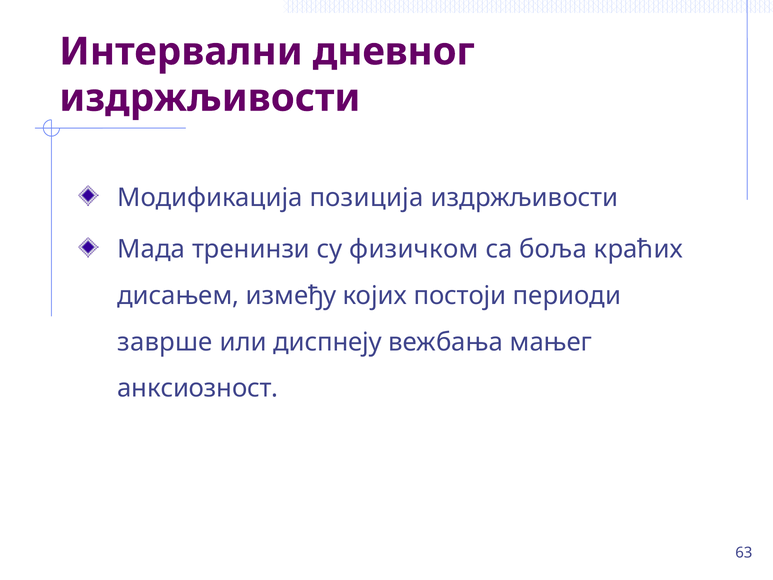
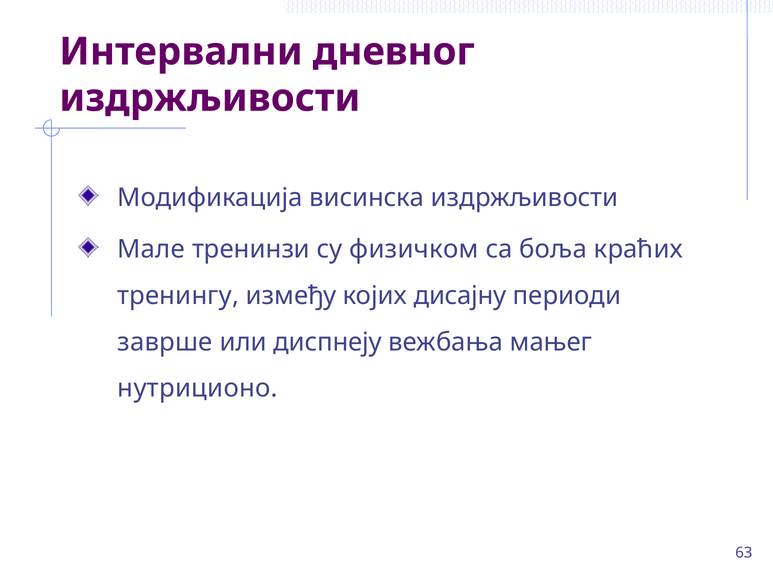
позиција: позиција -> висинска (367, 198)
Мада: Мада -> Мале (151, 249)
дисањем: дисањем -> тренингу (178, 296)
постоји: постоји -> дисајну (460, 296)
анксиозност: анксиозност -> нутриционо (198, 388)
